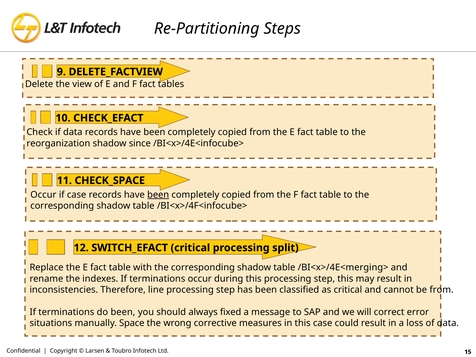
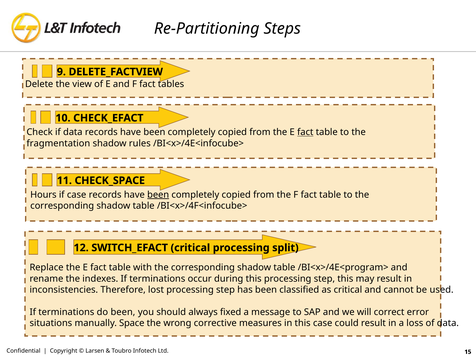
fact underline: none -> present (305, 132)
reorganization: reorganization -> fragmentation (58, 143)
since: since -> rules (140, 143)
Occur: Occur -> Hours (43, 195)
/BI<x>/4E<merging>: /BI<x>/4E<merging> -> /BI<x>/4E<program> (343, 268)
line: line -> lost (156, 290)
be from: from -> used (442, 290)
